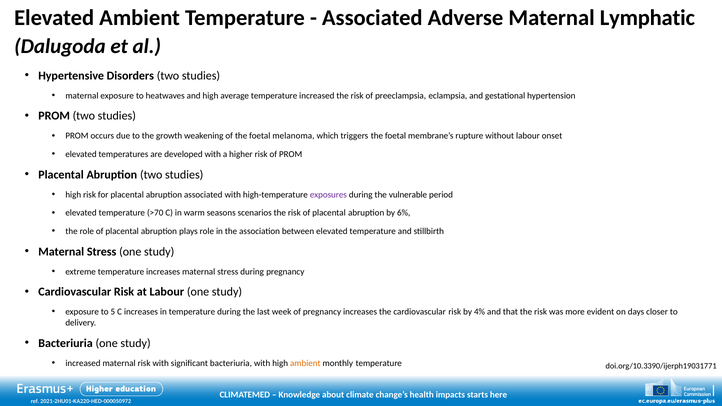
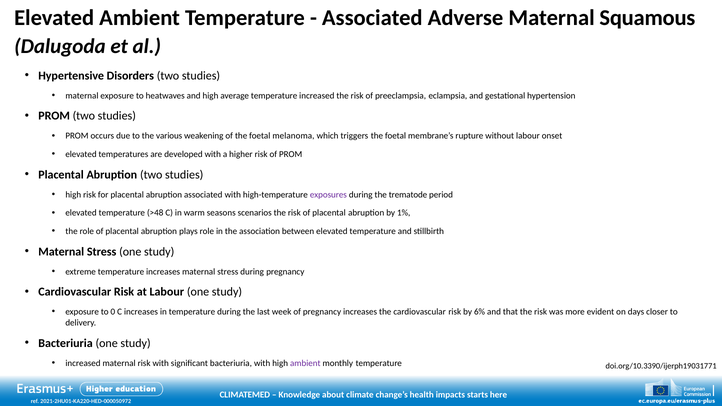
Lymphatic: Lymphatic -> Squamous (647, 18)
growth: growth -> various (169, 136)
vulnerable: vulnerable -> trematode (408, 195)
>70: >70 -> >48 (155, 213)
6%: 6% -> 1% (404, 213)
5: 5 -> 0 (113, 312)
4%: 4% -> 6% (480, 312)
ambient colour: orange -> purple (305, 363)
